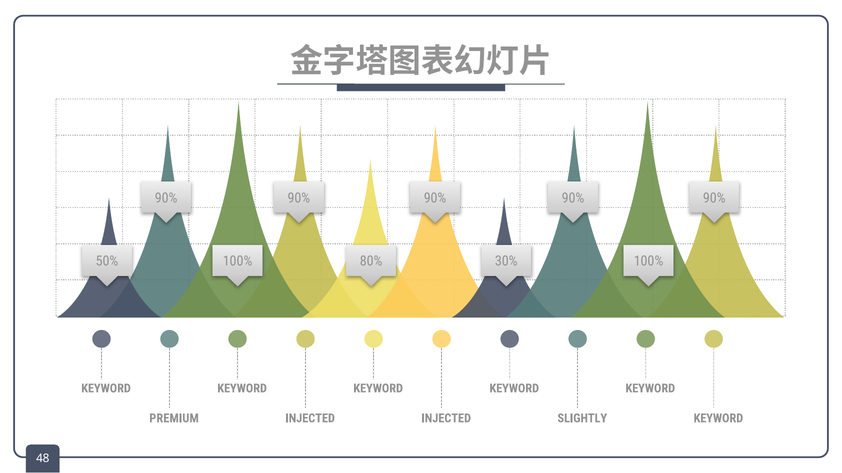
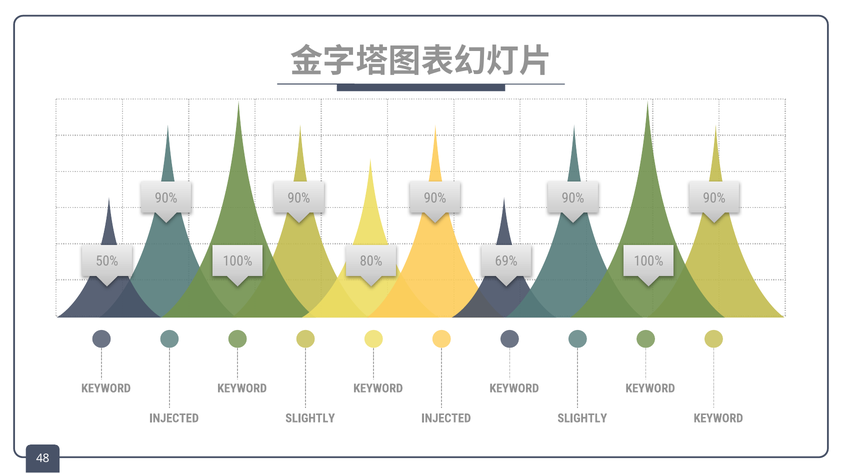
30%: 30% -> 69% (506, 262)
PREMIUM: PREMIUM -> INJECTED (174, 419)
INJECTED: INJECTED -> SLIGHTLY (310, 419)
